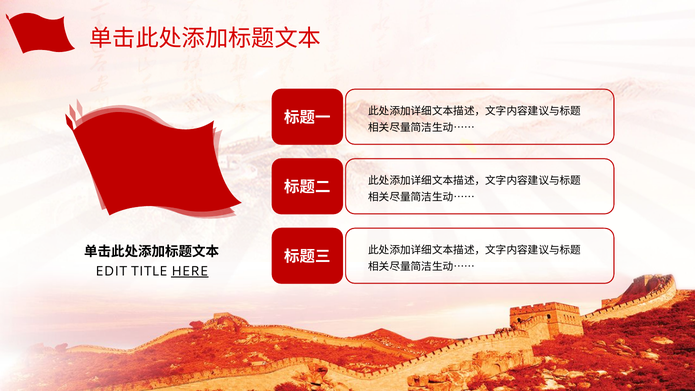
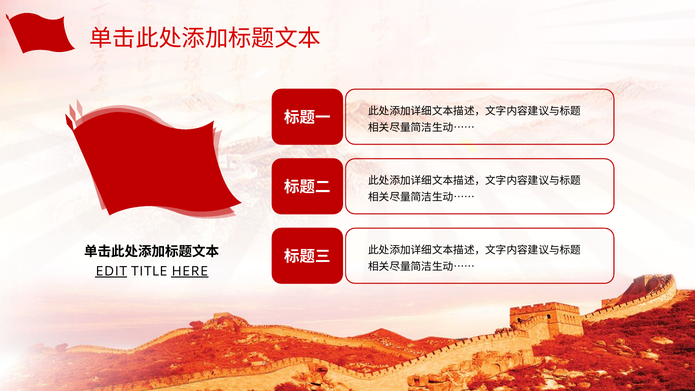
EDIT underline: none -> present (111, 271)
